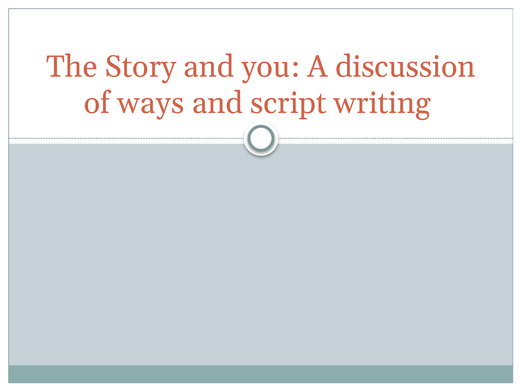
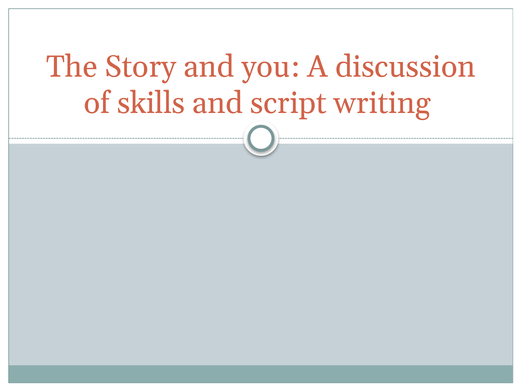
ways: ways -> skills (151, 103)
